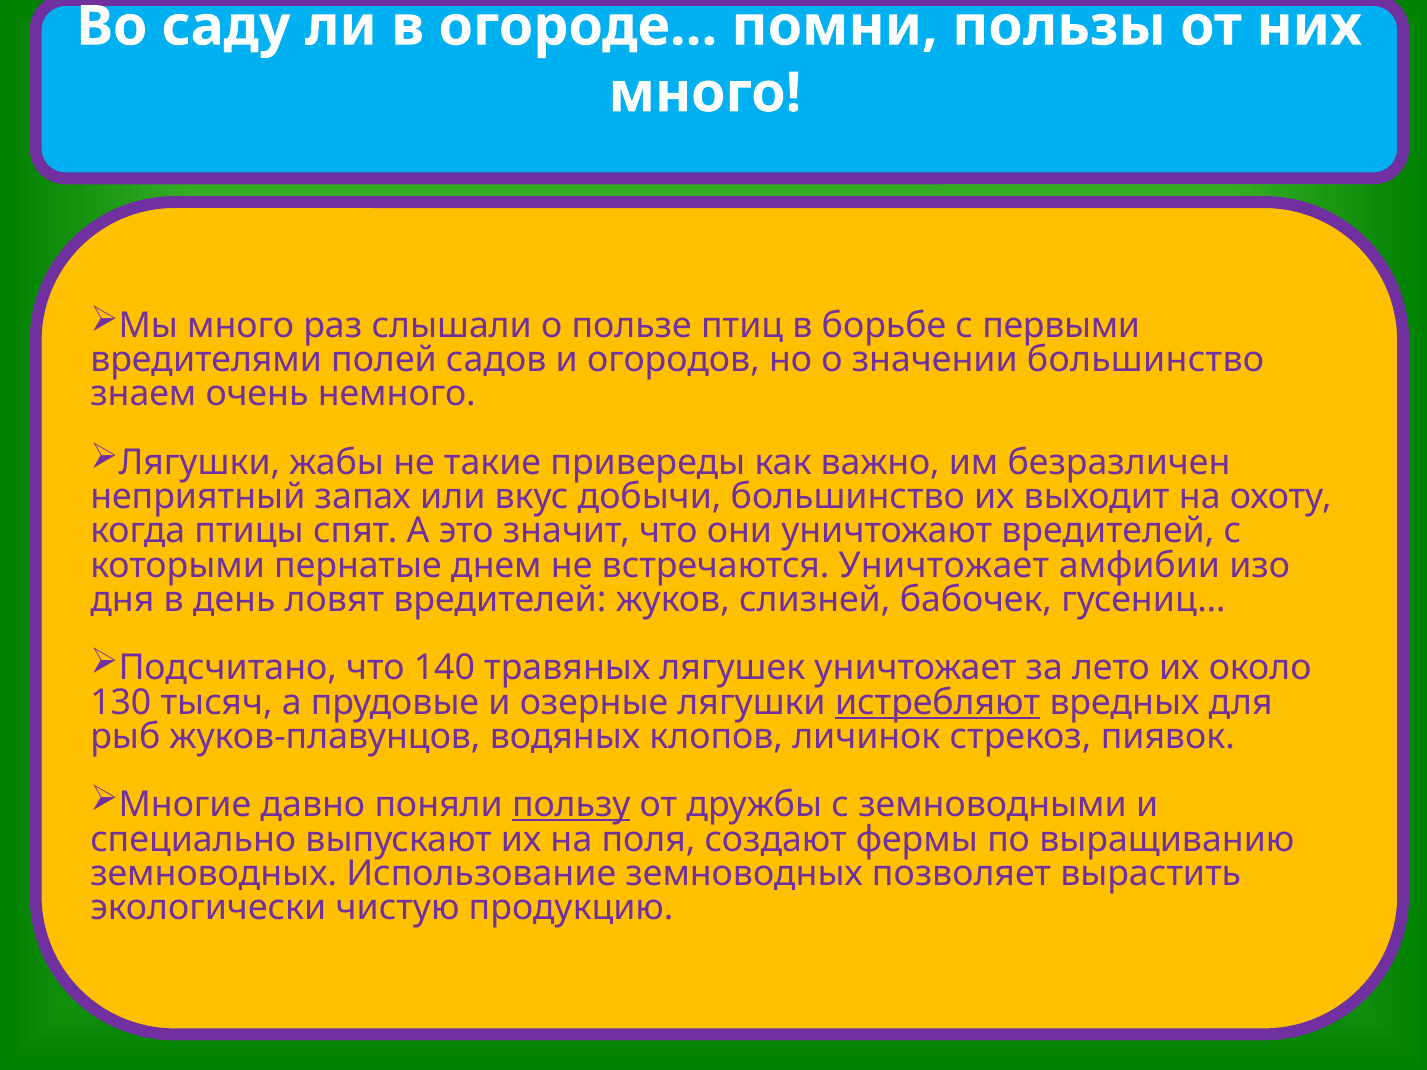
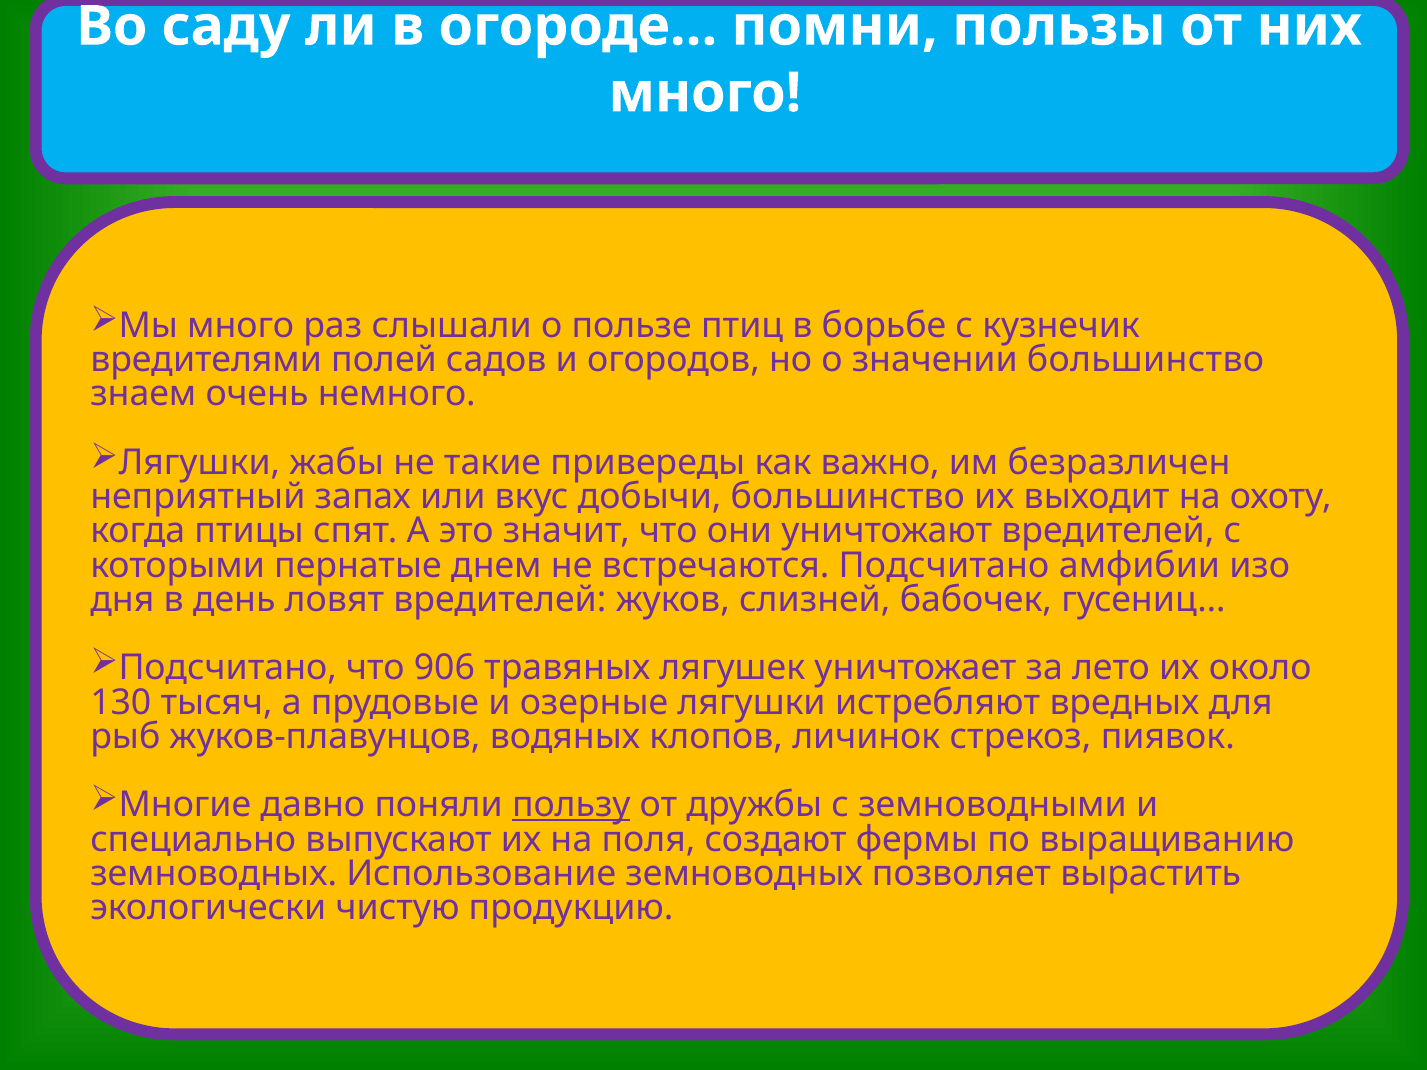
первыми: первыми -> кузнечик (1061, 326)
встречаются Уничтожает: Уничтожает -> Подсчитано (944, 565)
140: 140 -> 906 (444, 668)
истребляют underline: present -> none (938, 702)
